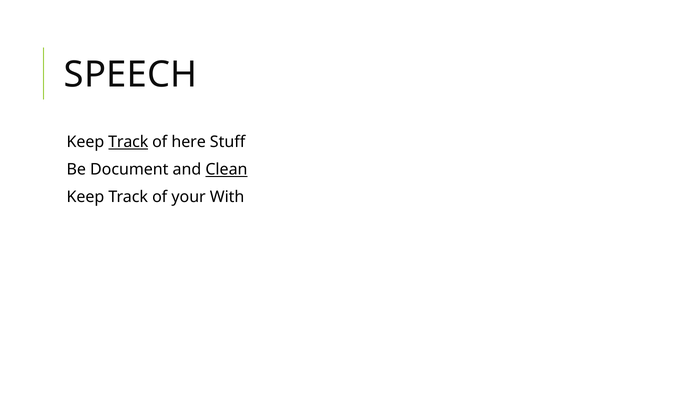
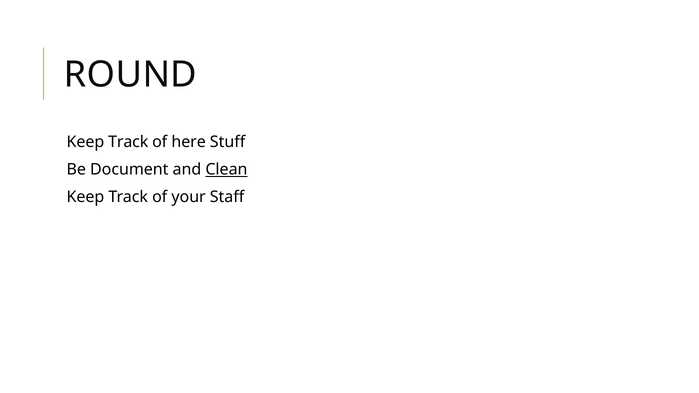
SPEECH: SPEECH -> ROUND (131, 75)
Track underline: present -> none (128, 142)
With: With -> Staff (227, 197)
